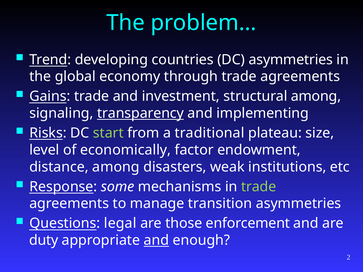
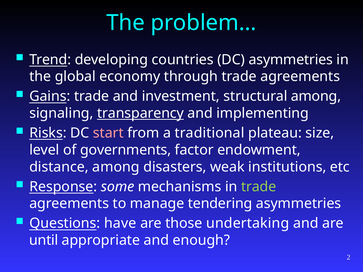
start colour: light green -> pink (108, 133)
economically: economically -> governments (126, 150)
transition: transition -> tendering (220, 204)
legal: legal -> have (120, 224)
enforcement: enforcement -> undertaking (248, 224)
duty: duty -> until (44, 240)
and underline: present -> none (156, 240)
